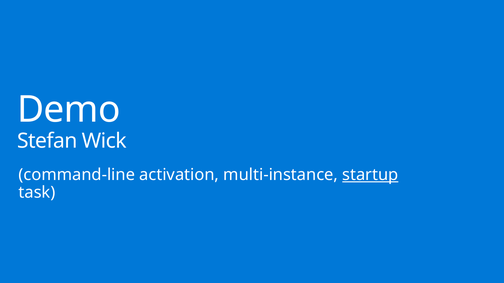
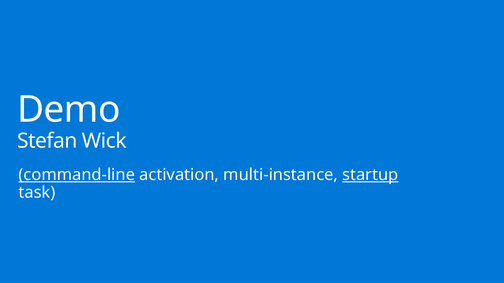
command-line underline: none -> present (77, 175)
